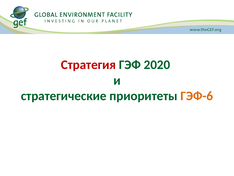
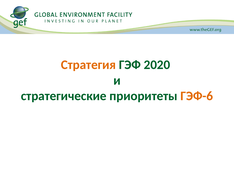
Стратегия colour: red -> orange (88, 65)
